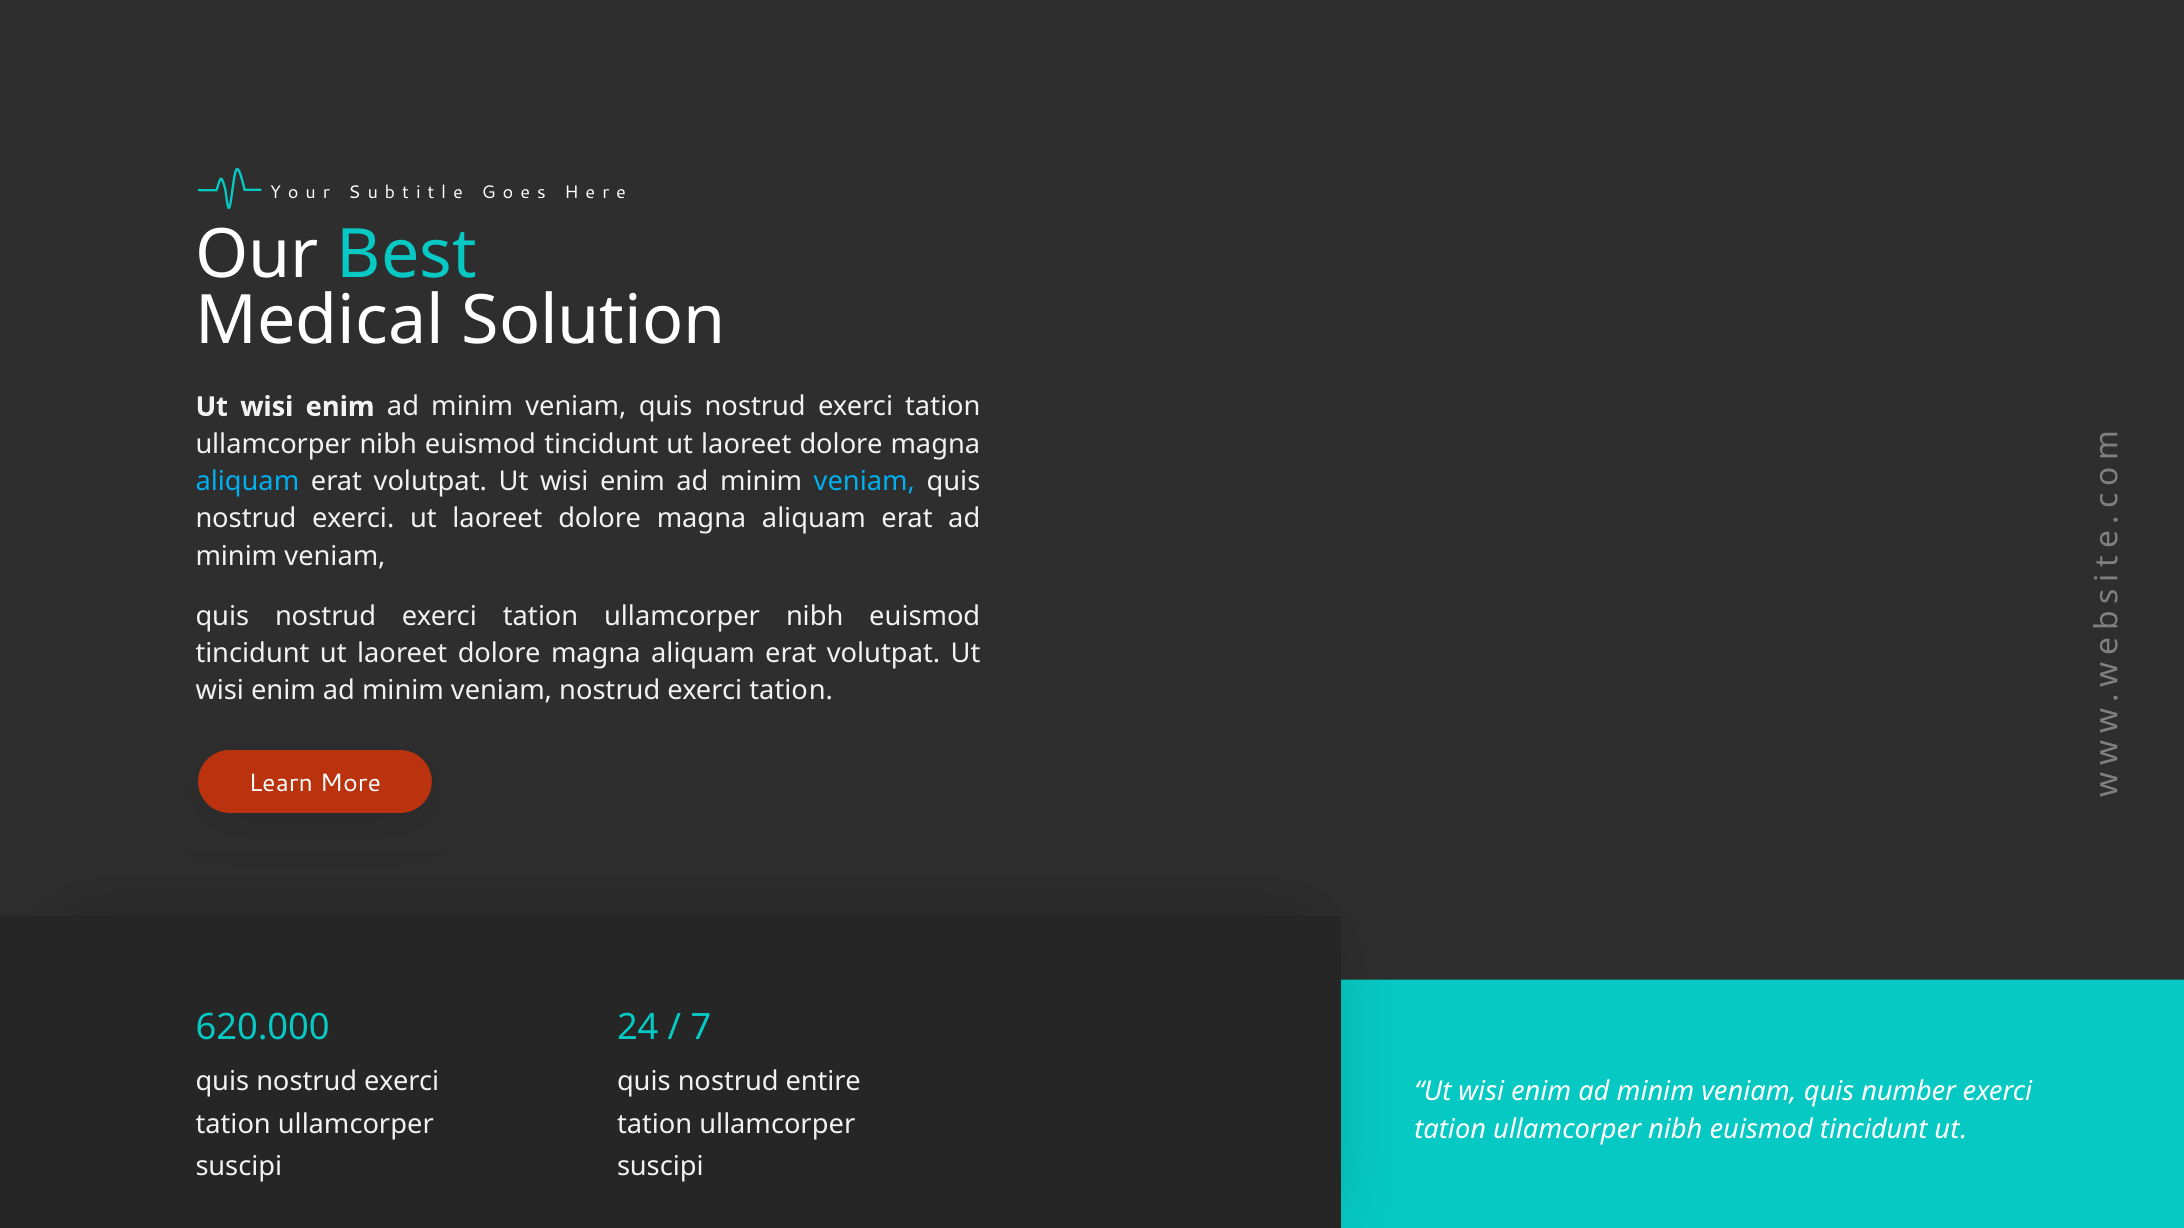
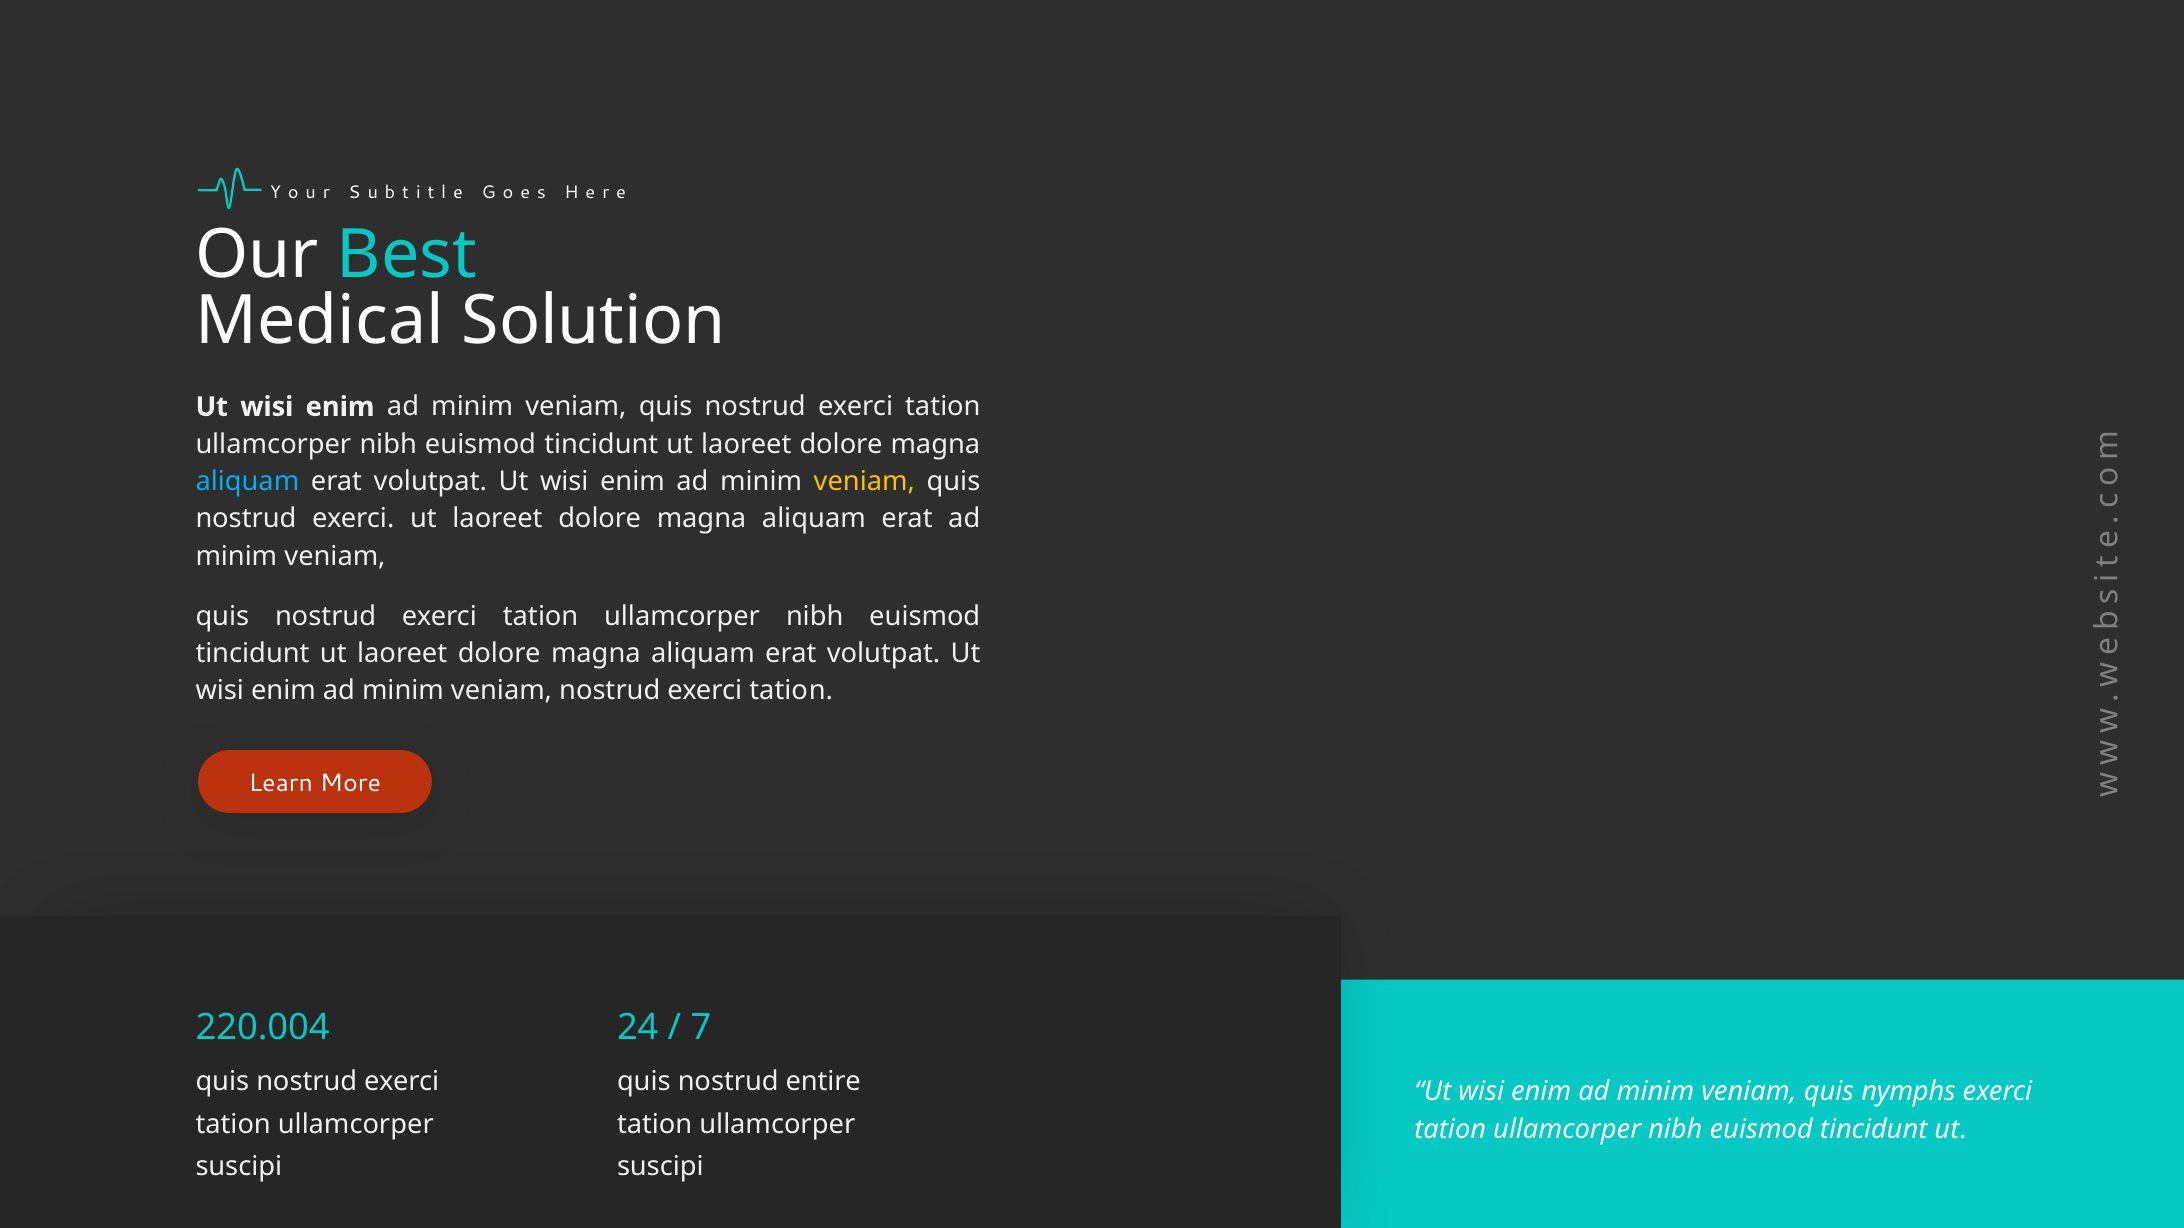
veniam colour: light blue -> yellow (864, 482)
620.000: 620.000 -> 220.004 (263, 1028)
number: number -> nymphs (1909, 1092)
